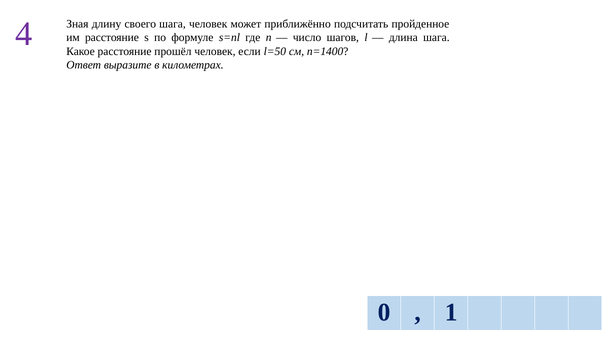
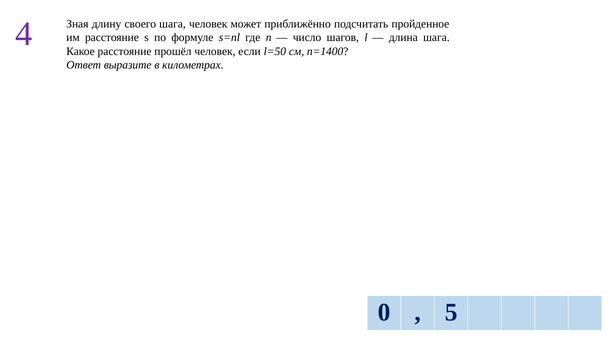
1: 1 -> 5 (451, 313)
